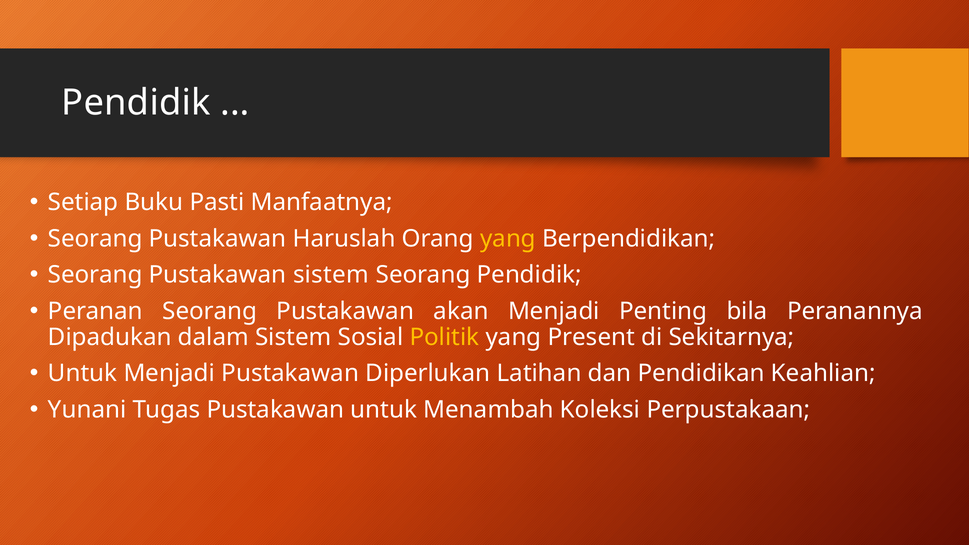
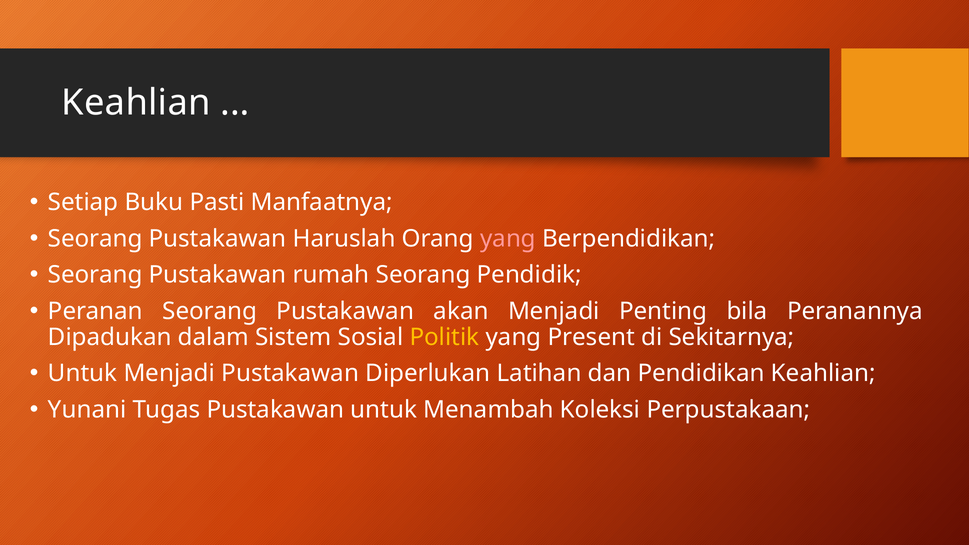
Pendidik: Pendidik -> Keahlian (136, 103)
yang colour: yellow -> pink (508, 239)
Pustakawan sistem: sistem -> rumah (331, 275)
